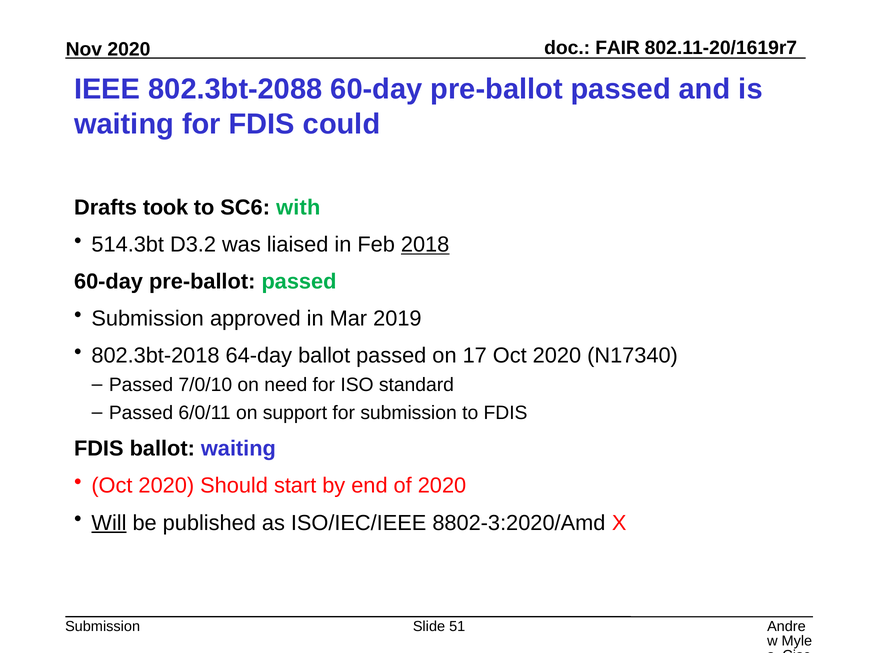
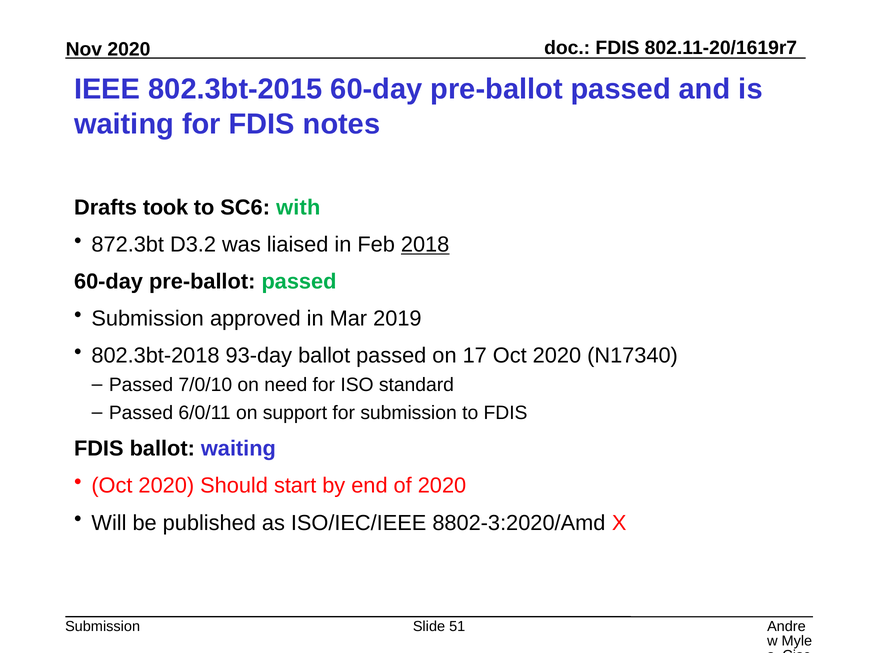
FAIR: FAIR -> FDIS (617, 48)
802.3bt-2088: 802.3bt-2088 -> 802.3bt-2015 (235, 89)
could: could -> notes (342, 124)
514.3bt: 514.3bt -> 872.3bt (128, 245)
64-day: 64-day -> 93-day (259, 356)
Will underline: present -> none (109, 523)
